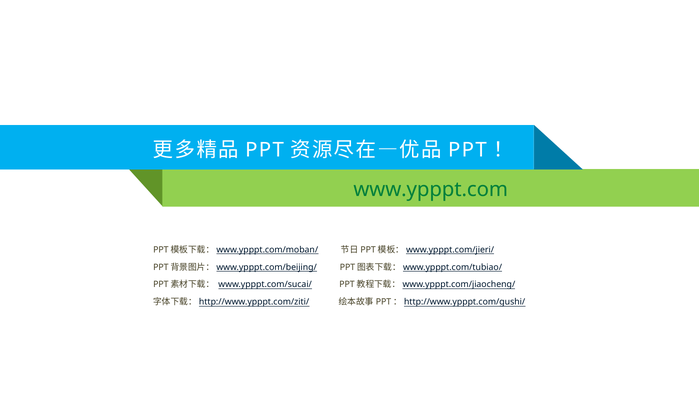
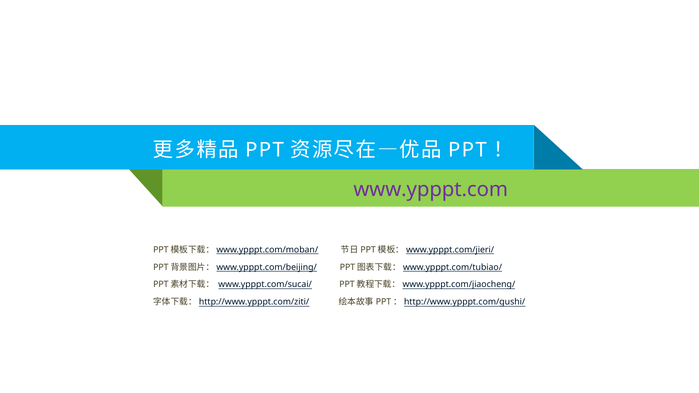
www.ypppt.com colour: green -> purple (431, 189)
